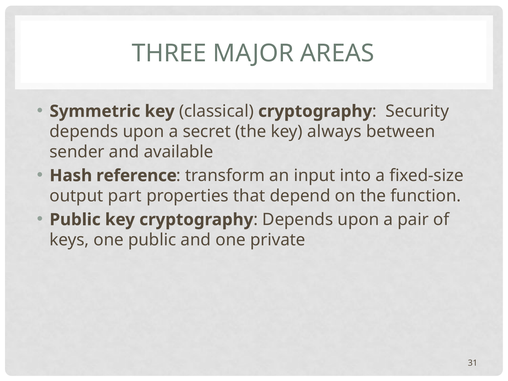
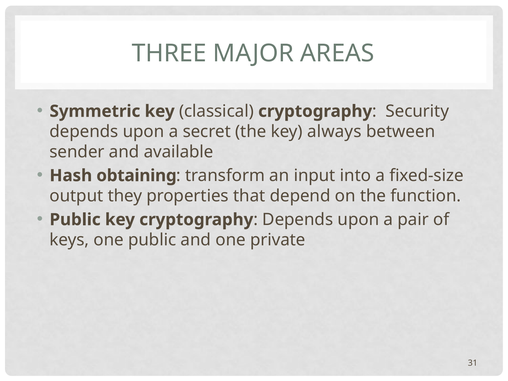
reference: reference -> obtaining (136, 176)
part: part -> they (125, 196)
